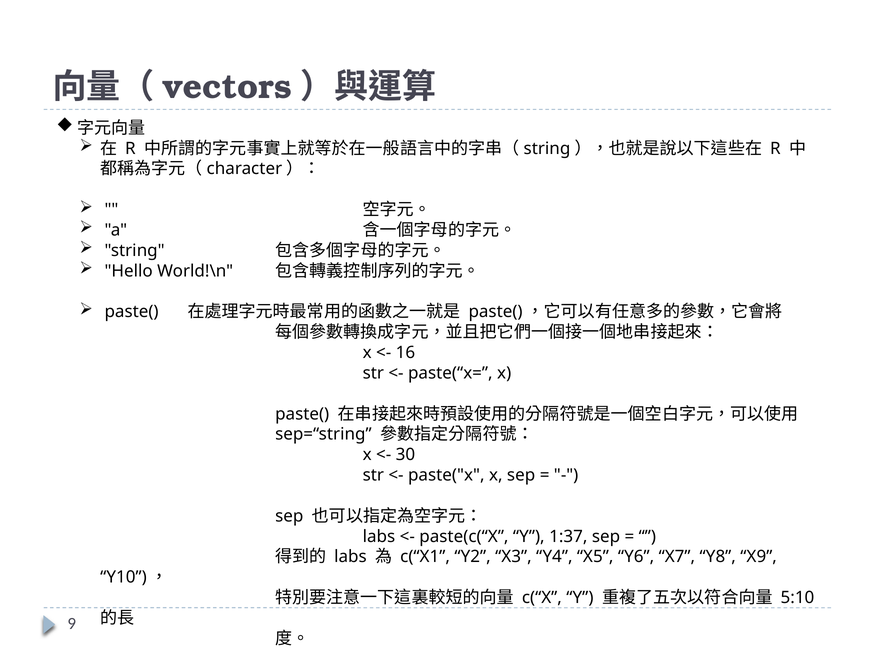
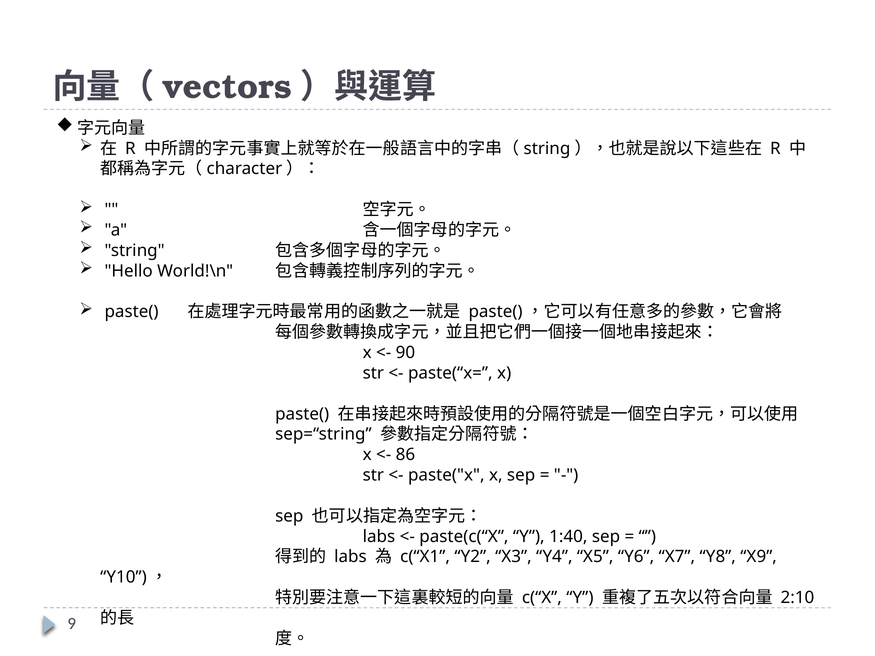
16: 16 -> 90 (405, 353)
30: 30 -> 86 (405, 455)
1:37: 1:37 -> 1:40 (568, 537)
5:10: 5:10 -> 2:10 (797, 598)
